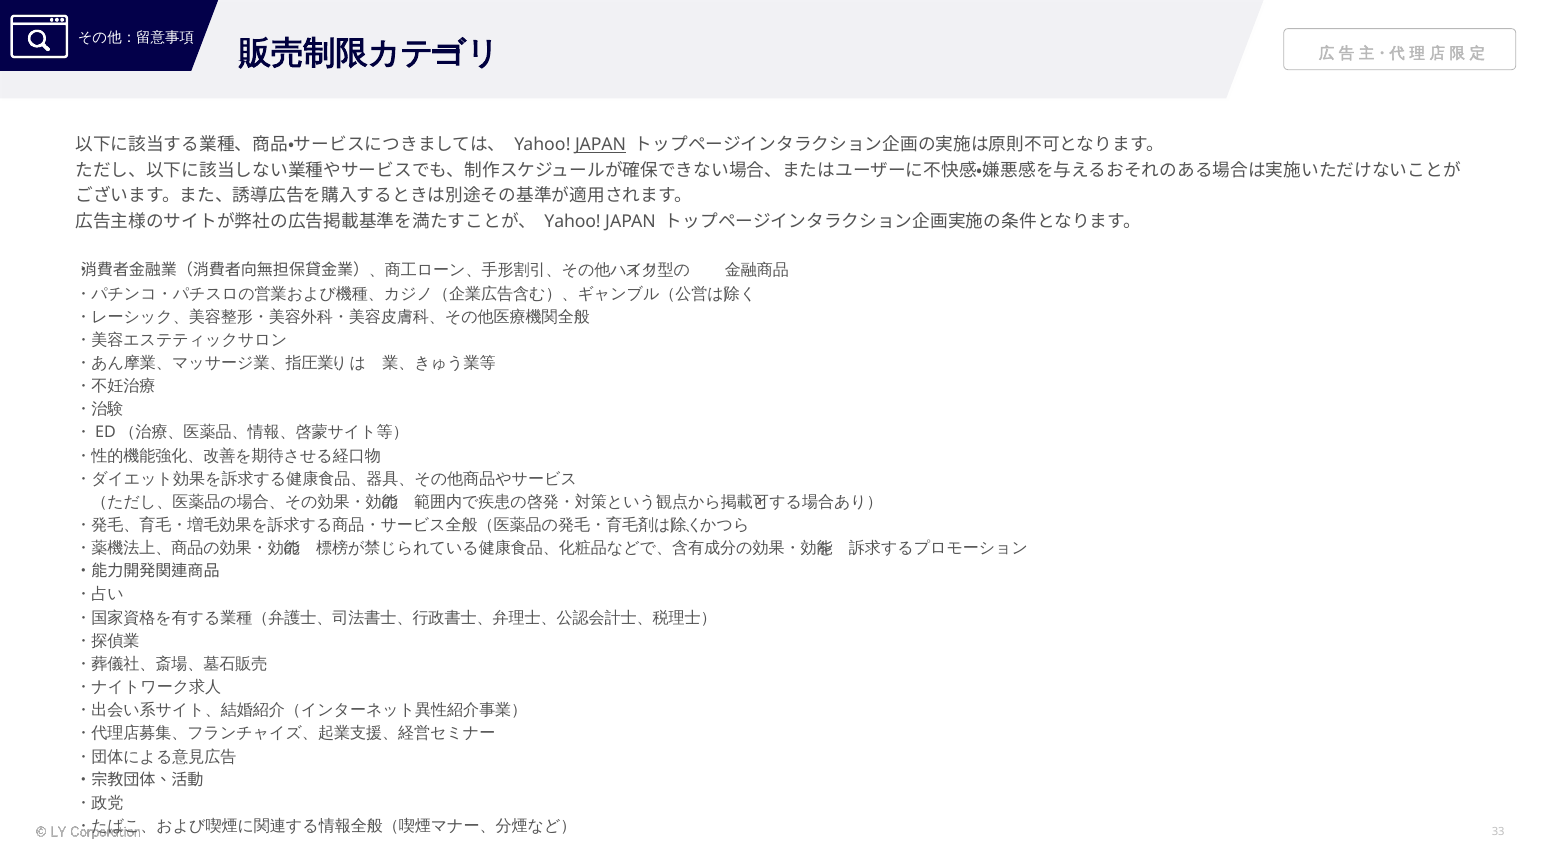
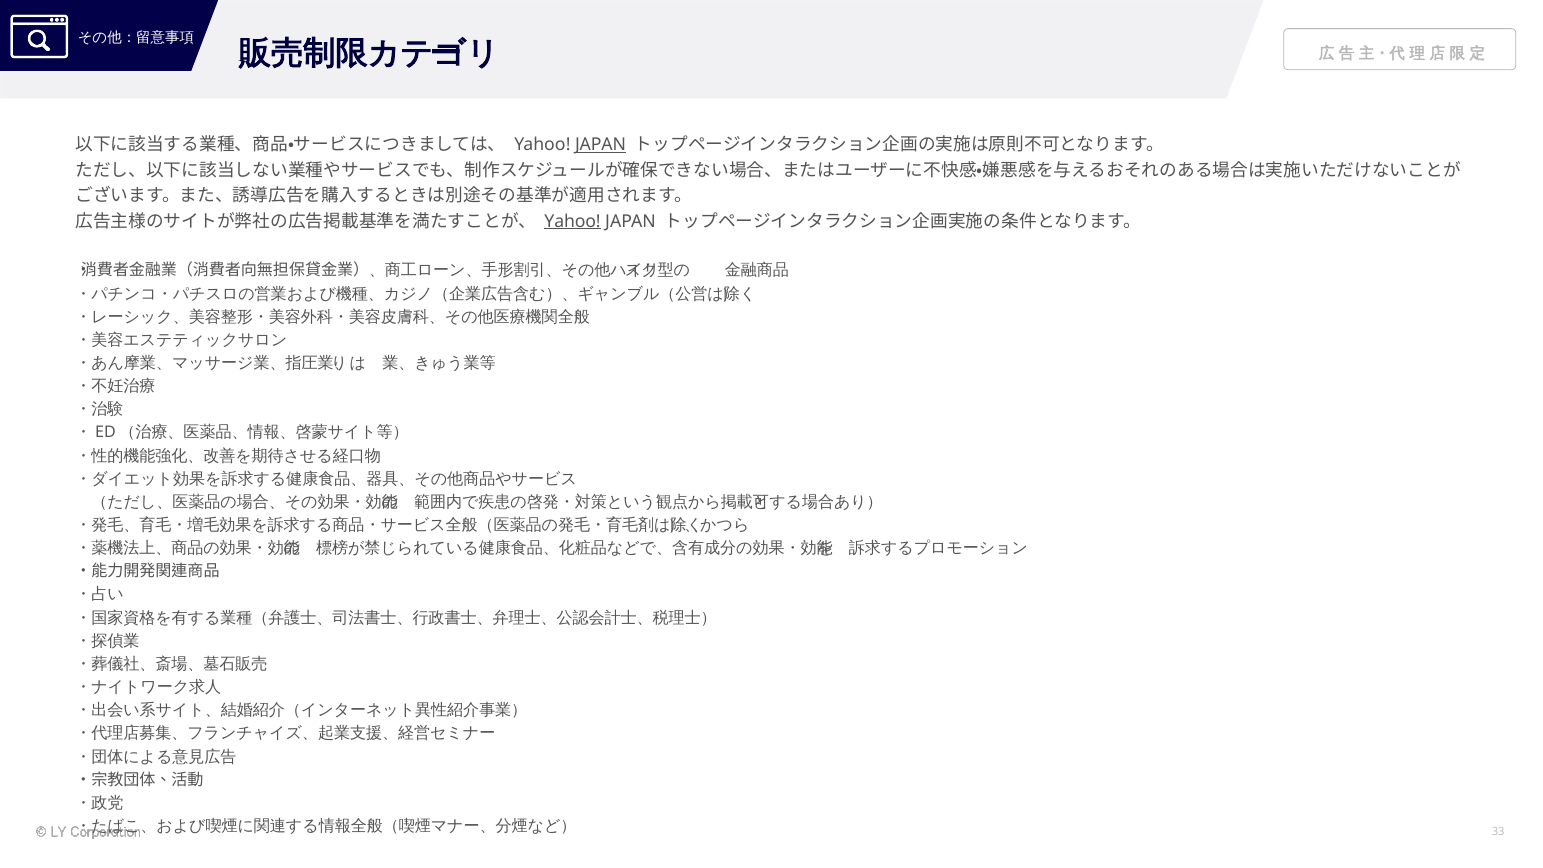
Yahoo underline: none -> present (573, 221)
